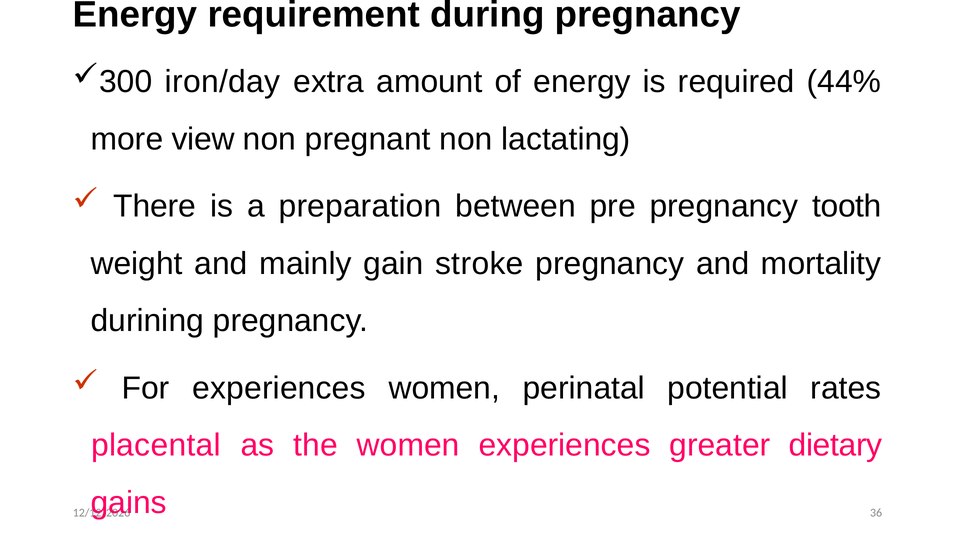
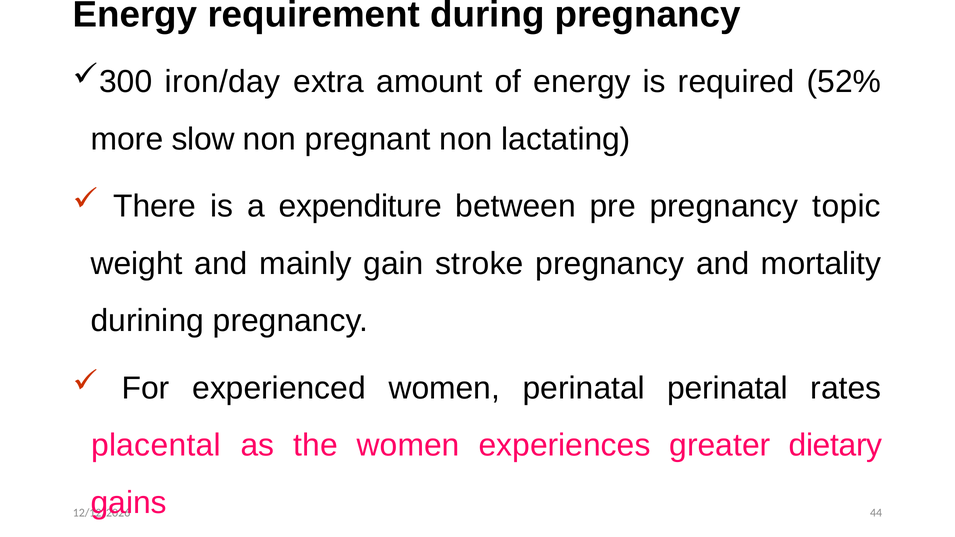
44%: 44% -> 52% (844, 82)
view: view -> slow (203, 139)
preparation: preparation -> expenditure (360, 206)
tooth: tooth -> topic (847, 206)
For experiences: experiences -> experienced (279, 388)
perinatal potential: potential -> perinatal (728, 388)
36: 36 -> 44 (876, 513)
